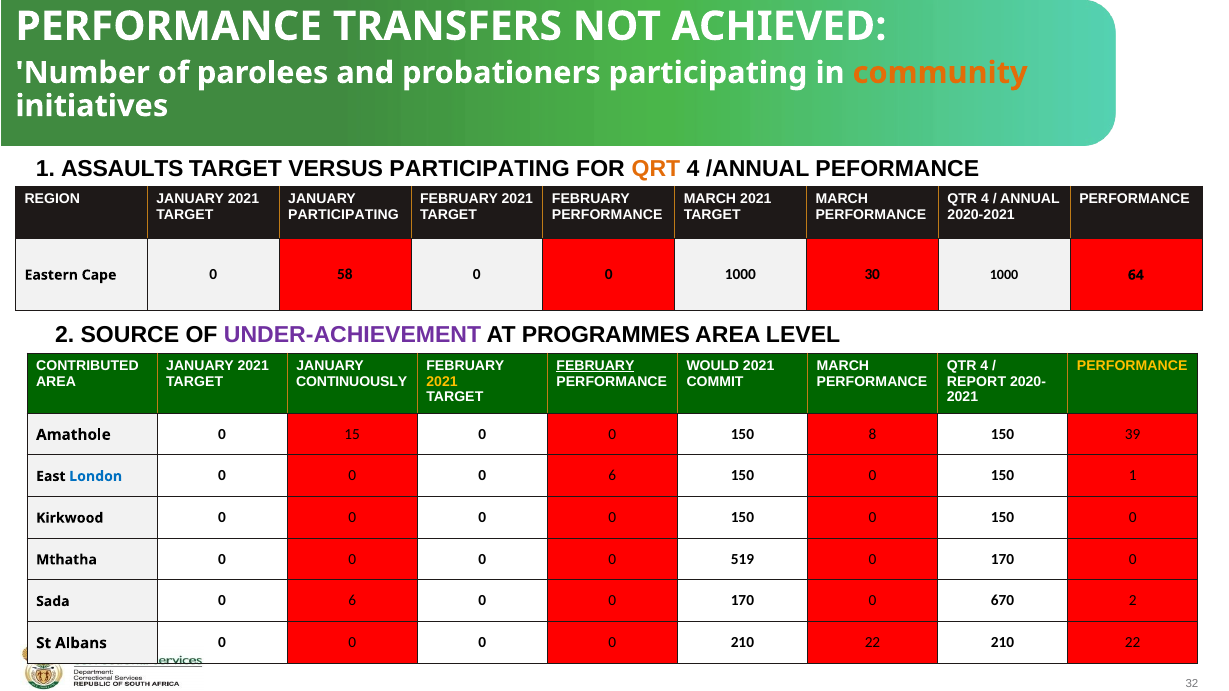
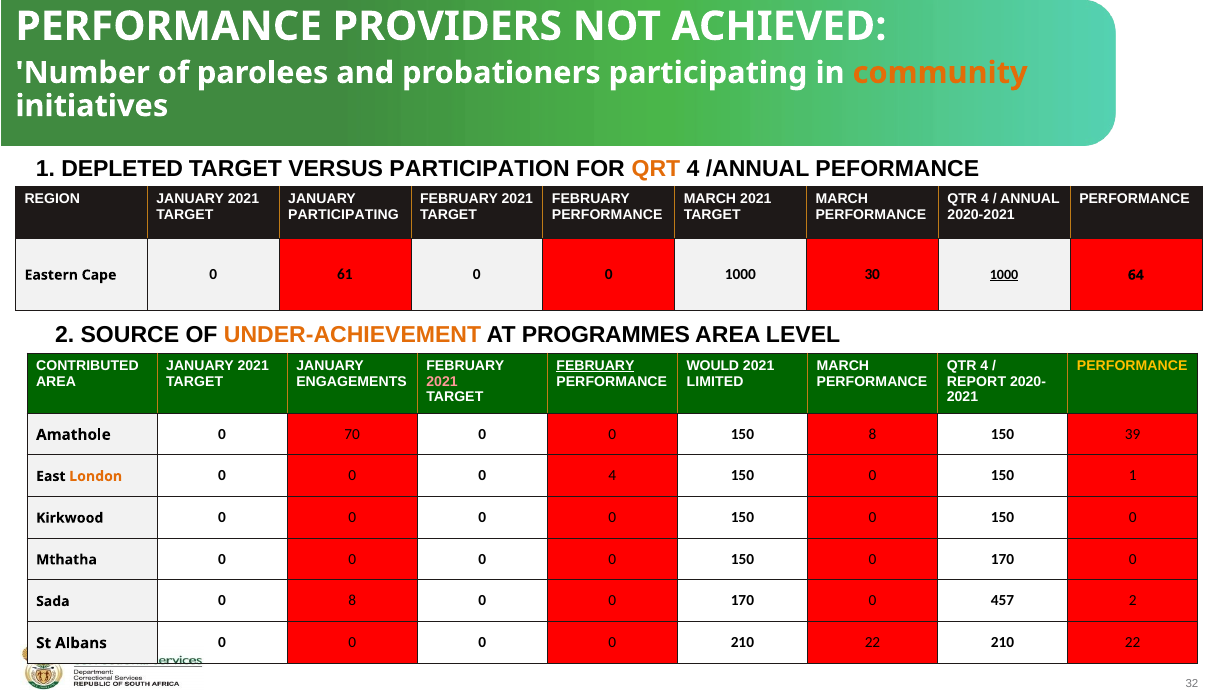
TRANSFERS: TRANSFERS -> PROVIDERS (447, 26)
ASSAULTS: ASSAULTS -> DEPLETED (122, 169)
VERSUS PARTICIPATING: PARTICIPATING -> PARTICIPATION (480, 169)
58: 58 -> 61 (345, 274)
1000 underline: none -> present (1004, 274)
UNDER-ACHIEVEMENT colour: purple -> orange (353, 335)
CONTINUOUSLY: CONTINUOUSLY -> ENGAGEMENTS (352, 382)
2021 colour: yellow -> pink (442, 382)
COMMIT: COMMIT -> LIMITED (715, 382)
15: 15 -> 70 (352, 434)
London colour: blue -> orange (96, 477)
0 0 6: 6 -> 4 (612, 476)
519: 519 -> 150 (742, 559)
Sada 0 6: 6 -> 8 (352, 601)
670: 670 -> 457 (1003, 601)
